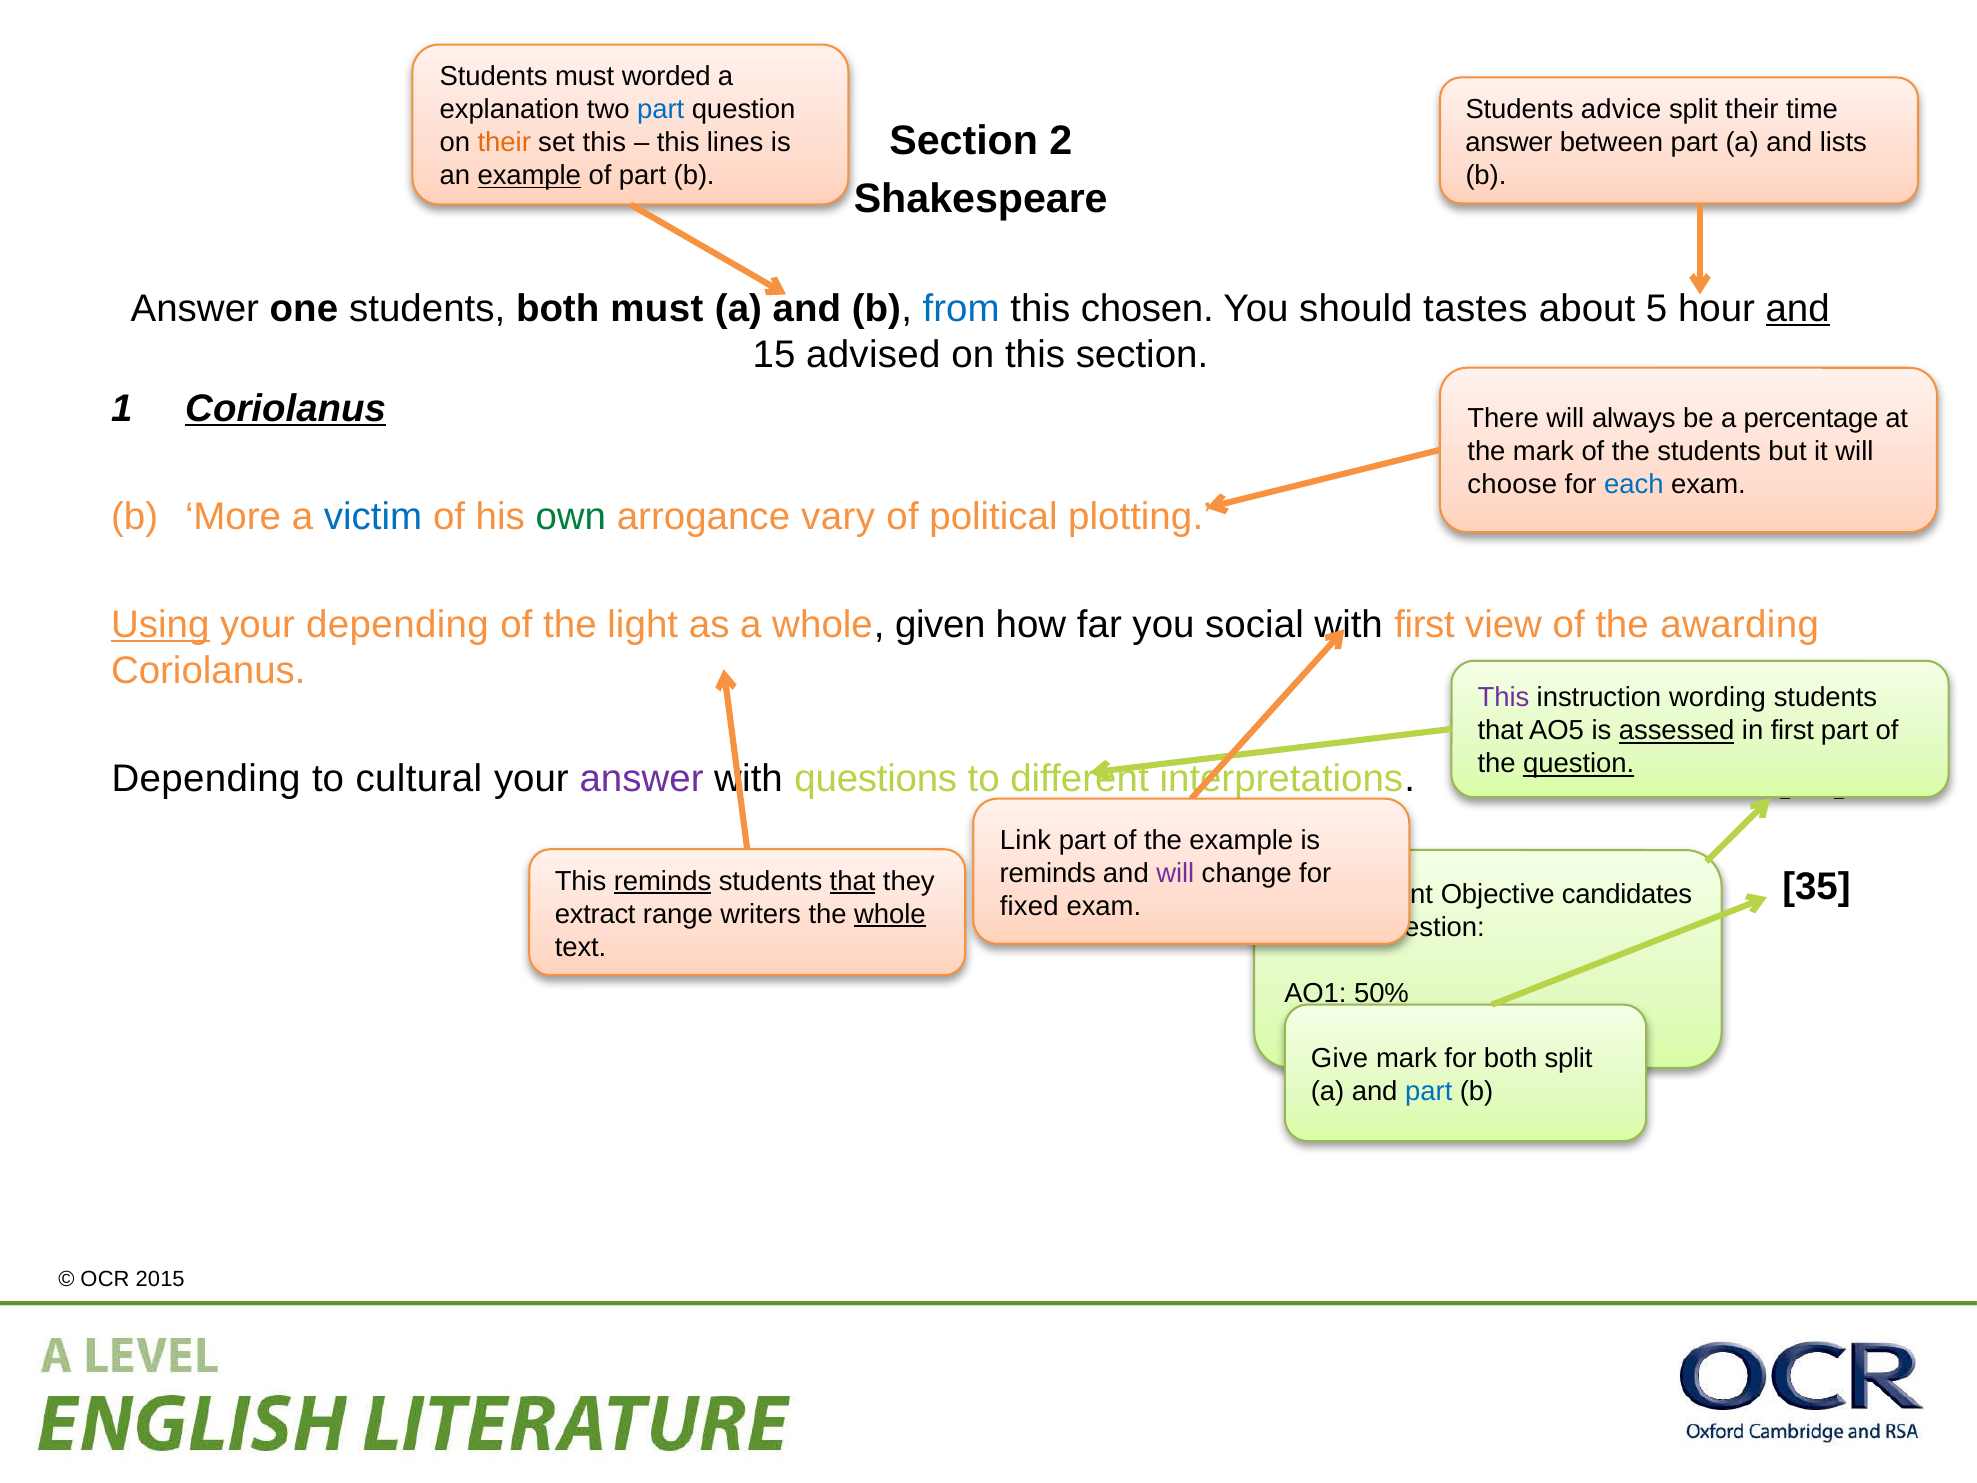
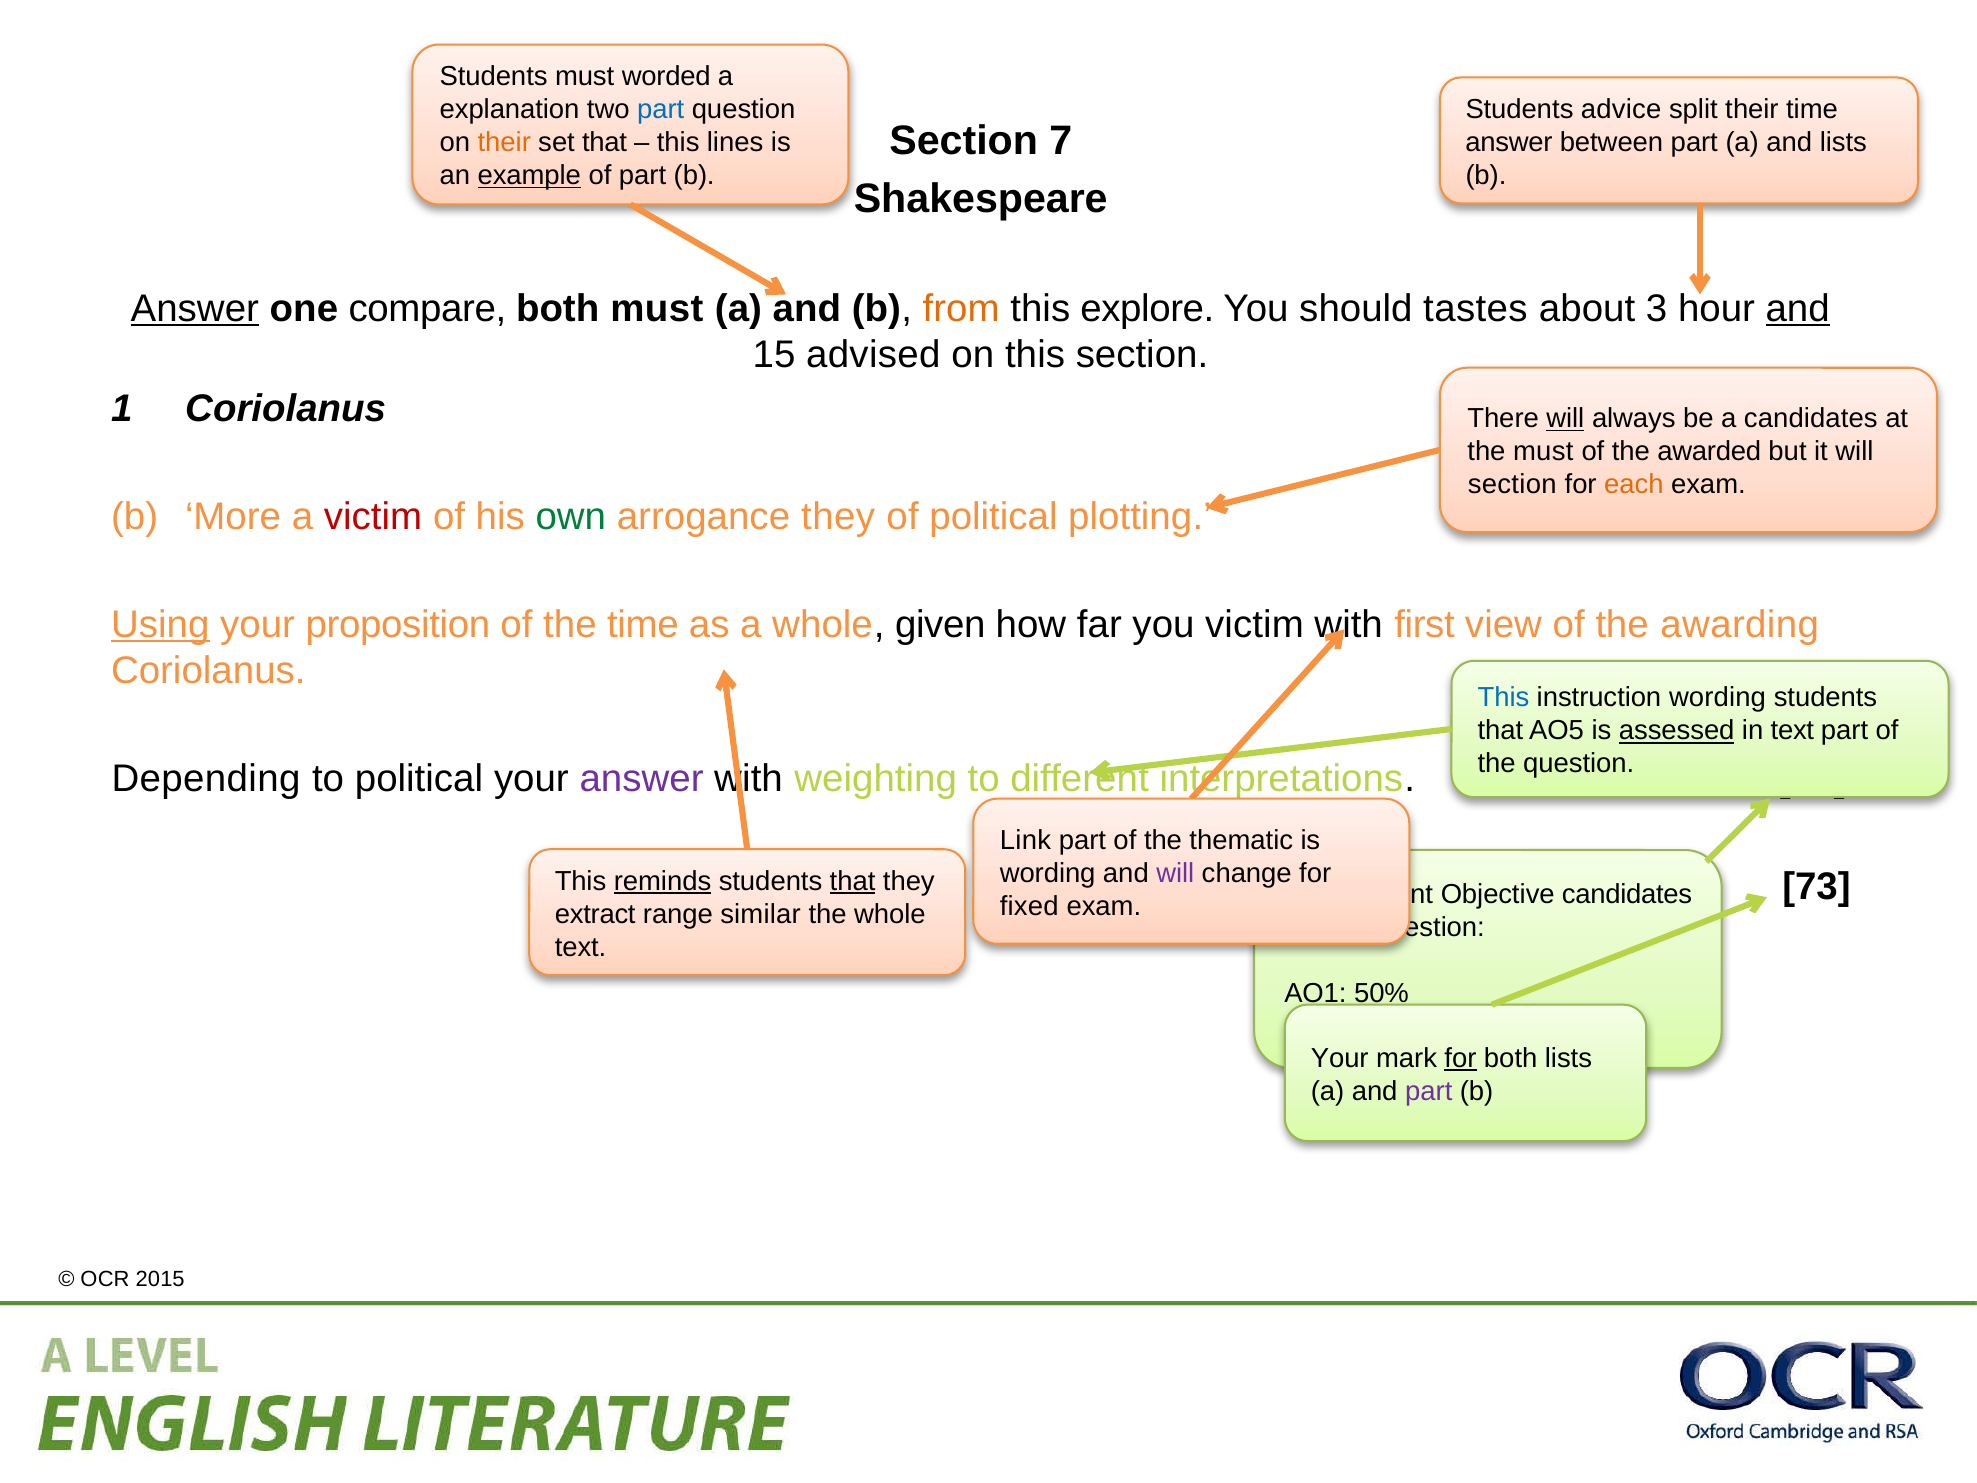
2: 2 -> 7 (1061, 141)
set this: this -> that (605, 143)
Answer underline: none -> present (195, 308)
one students: students -> compare (427, 308)
from colour: blue -> orange (961, 308)
chosen: chosen -> explore (1147, 308)
5: 5 -> 3 (1657, 308)
Coriolanus underline: present -> none (286, 408)
will underline: none -> present (1565, 419)
a percentage: percentage -> candidates (1811, 419)
the mark: mark -> must (1543, 452)
the students: students -> awarded (1709, 452)
choose: choose -> section (1512, 485)
each colour: blue -> orange (1634, 485)
victim colour: blue -> red (373, 516)
arrogance vary: vary -> they (838, 516)
your depending: depending -> proposition (398, 624)
the light: light -> time (643, 624)
you social: social -> victim (1254, 624)
This colour: purple -> blue (1503, 698)
in first: first -> text (1792, 731)
question underline: present -> none (1579, 764)
to cultural: cultural -> political (419, 778)
questions: questions -> weighting (876, 778)
the example: example -> thematic (1241, 840)
reminds: reminds -> wording (1048, 873)
35: 35 -> 73 (1816, 886)
writers: writers -> similar (761, 914)
whole underline: present -> none (890, 914)
Give: Give -> Your (1340, 1058)
for underline: none -> present (1461, 1058)
both split: split -> lists (1568, 1058)
part colour: blue -> purple (1429, 1091)
